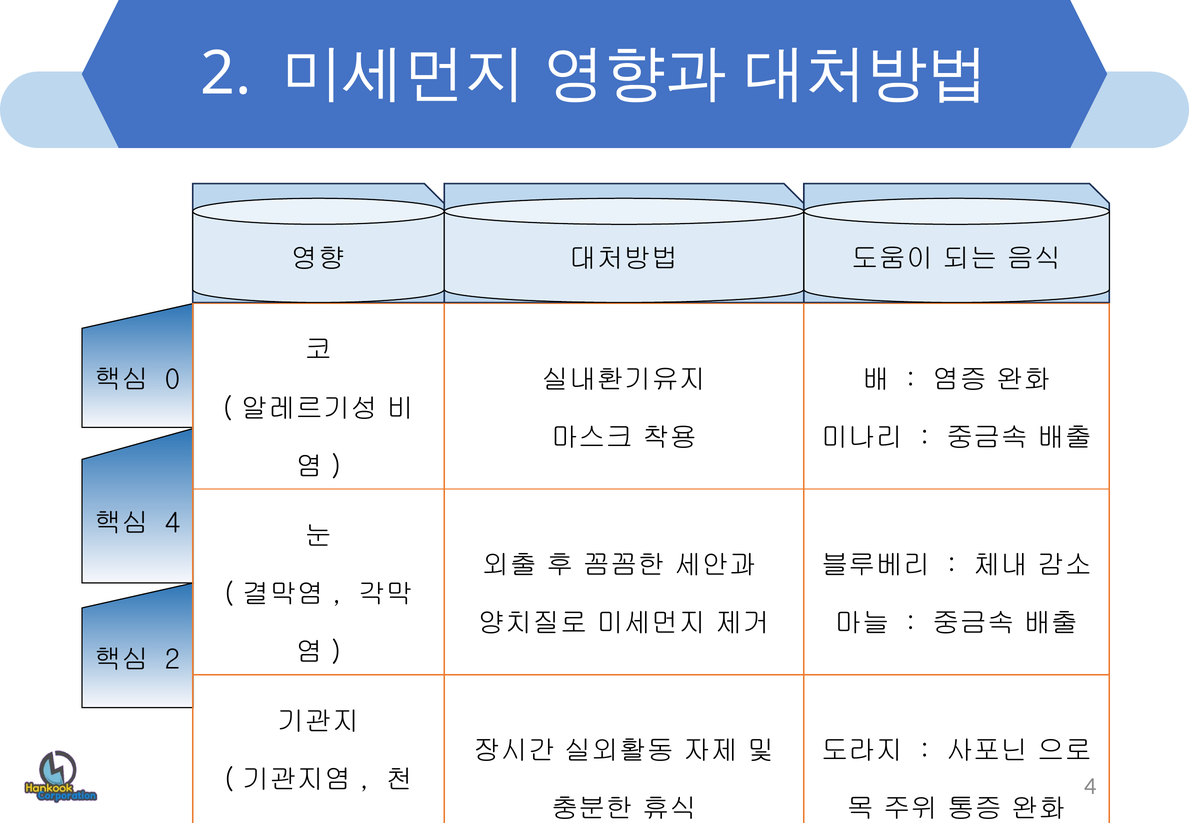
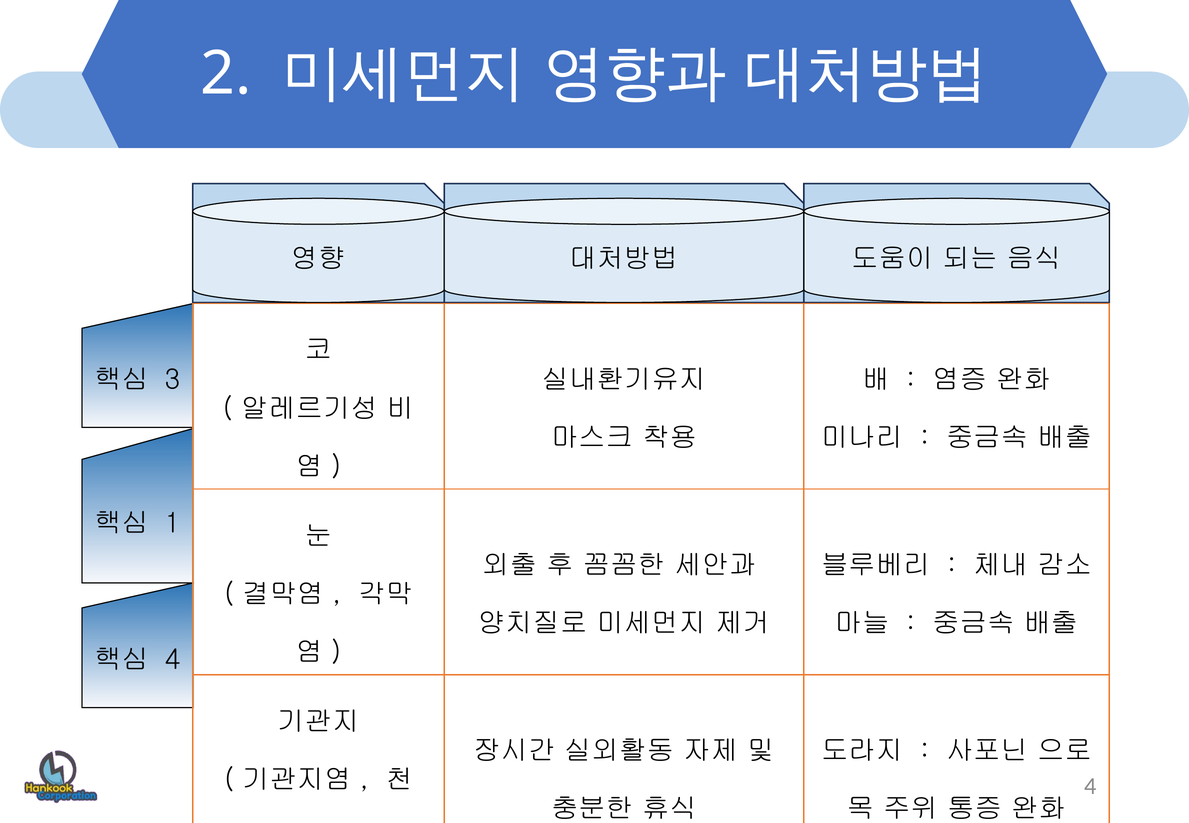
0: 0 -> 3 (173, 380)
4: 4 -> 1 (173, 523)
2: 2 -> 4 (173, 660)
